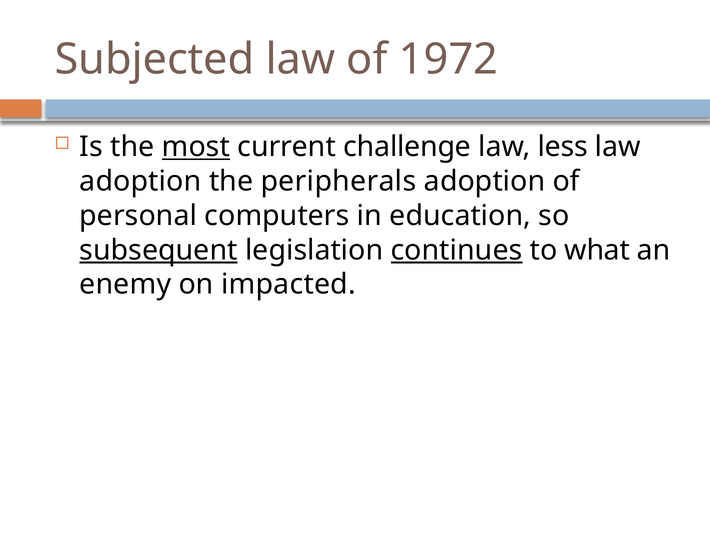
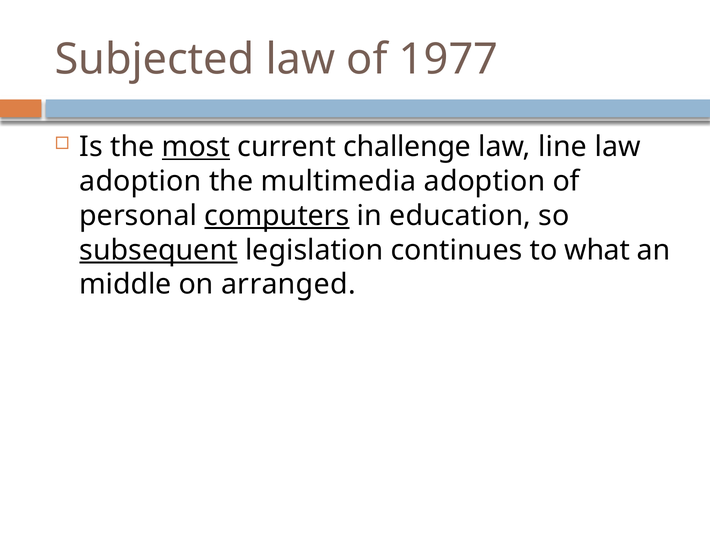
1972: 1972 -> 1977 (449, 59)
less: less -> line (563, 147)
peripherals: peripherals -> multimedia (338, 181)
computers underline: none -> present (277, 216)
continues underline: present -> none (457, 250)
enemy: enemy -> middle (125, 284)
impacted: impacted -> arranged (288, 284)
